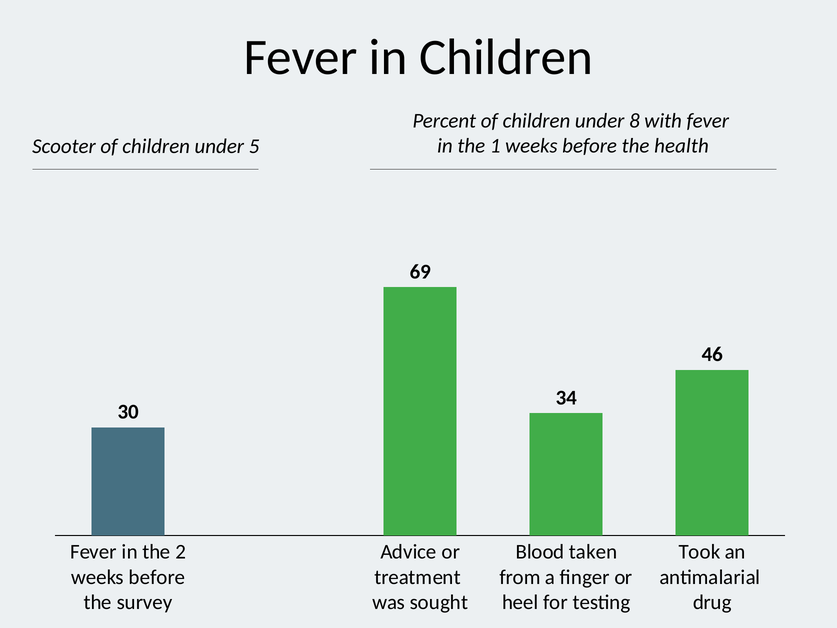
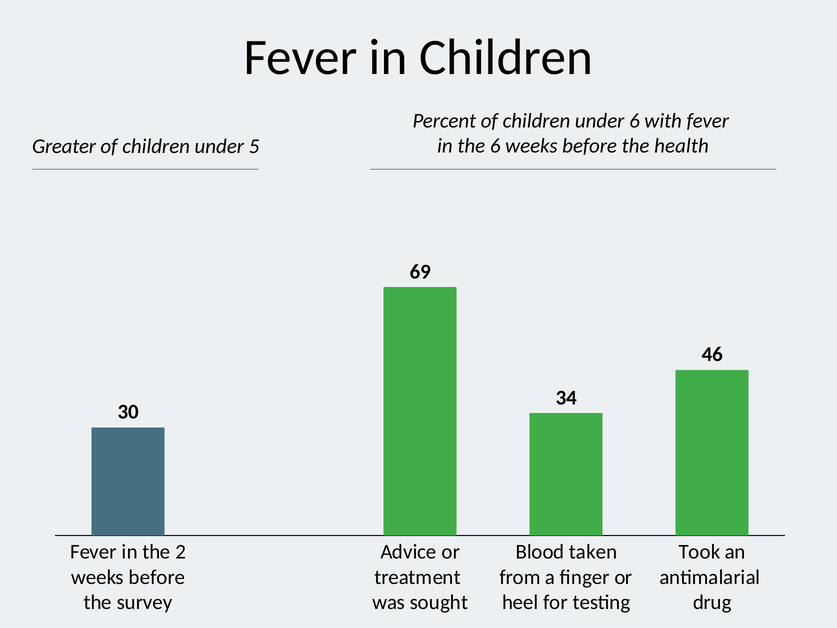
under 8: 8 -> 6 (634, 121)
the 1: 1 -> 6 (495, 146)
Scooter: Scooter -> Greater (64, 146)
